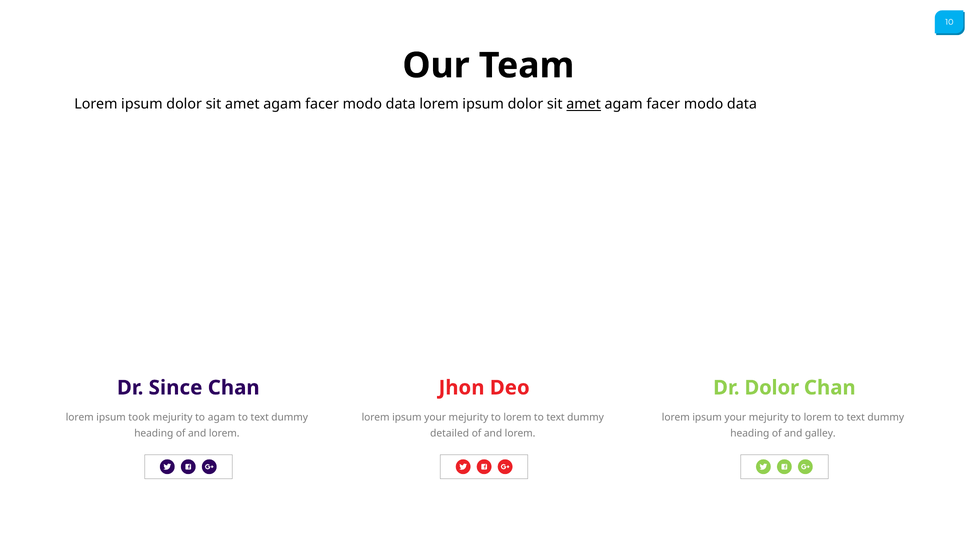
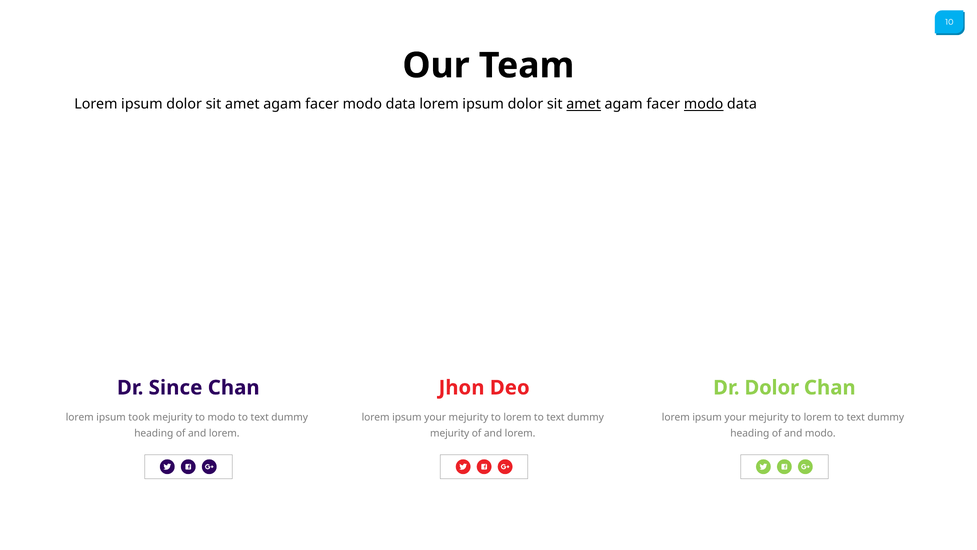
modo underline: none -> present (704, 104)
to agam: agam -> modo (222, 417)
detailed: detailed -> mejurity (450, 433)
and galley: galley -> modo (820, 433)
